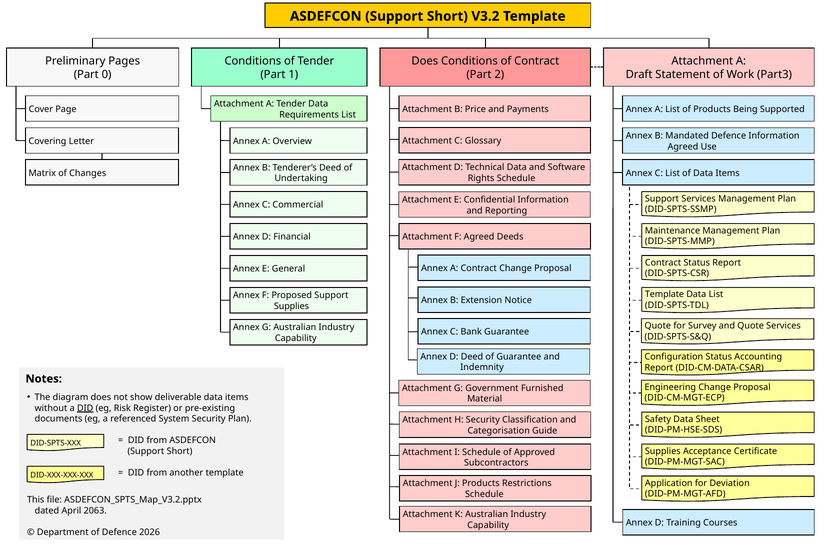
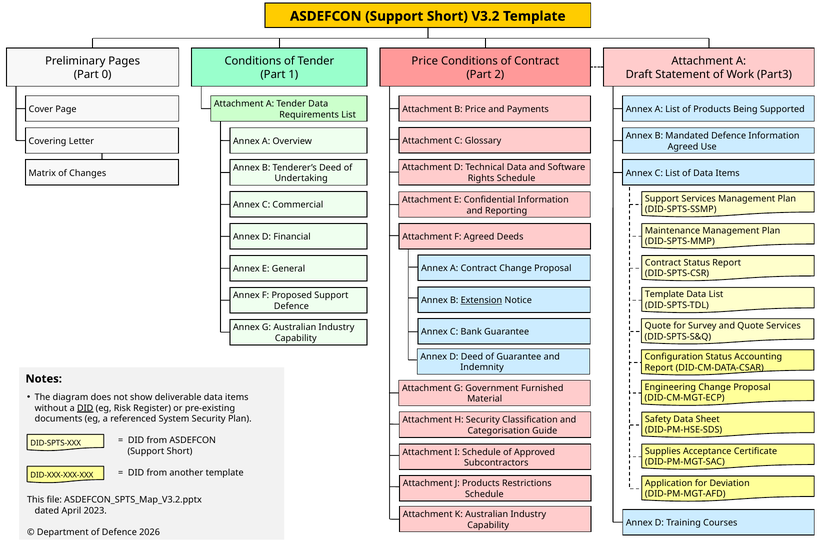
Does: Does -> Price (425, 61)
Extension underline: none -> present (481, 300)
Supplies: Supplies -> Defence (291, 306)
2063: 2063 -> 2023 (95, 511)
